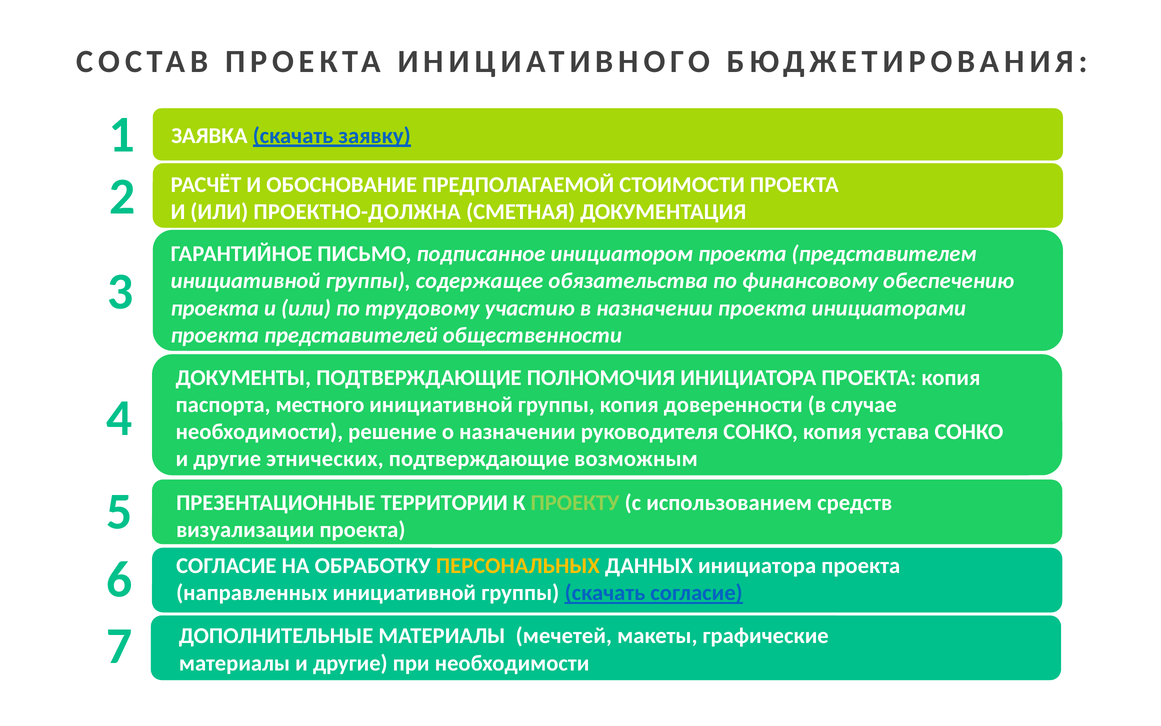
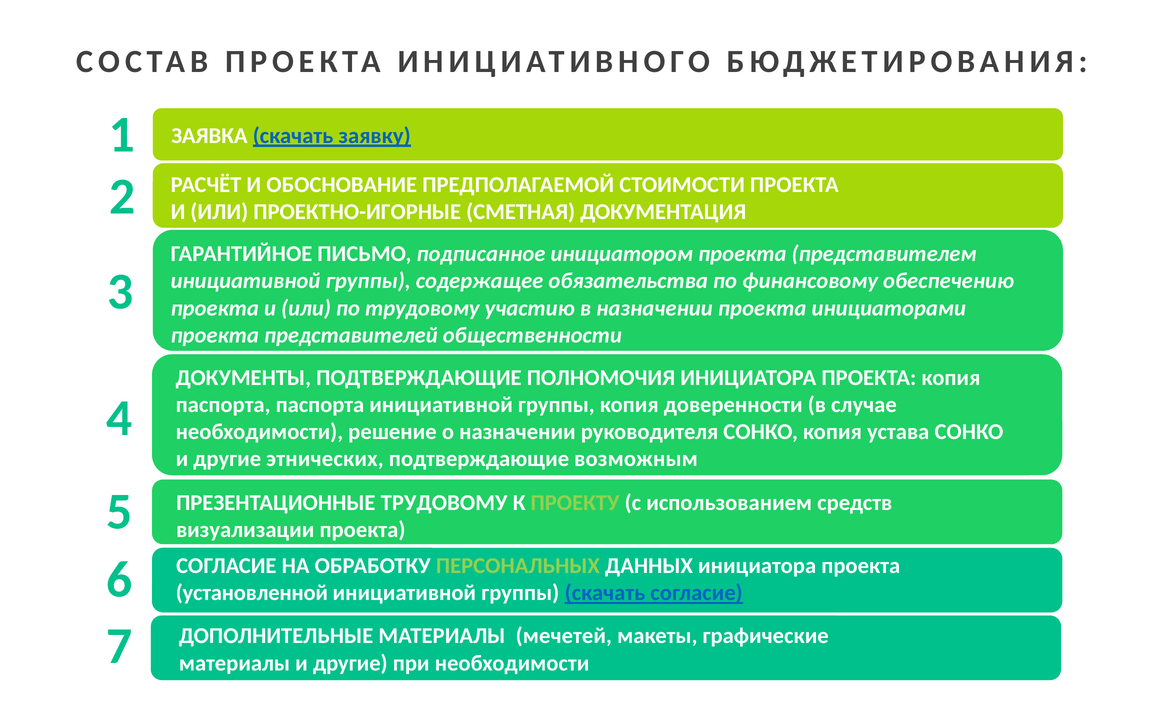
ПРОЕКТНО-ДОЛЖНА: ПРОЕКТНО-ДОЛЖНА -> ПРОЕКТНО-ИГОРНЫЕ (357, 212)
паспорта местного: местного -> паспорта (320, 404)
ПРЕЗЕНТАЦИОННЫЕ ТЕРРИТОРИИ: ТЕРРИТОРИИ -> ТРУДОВОМУ (444, 503)
ПЕРСОНАЛЬНЫХ colour: yellow -> light green (518, 566)
направленных: направленных -> установленной (252, 593)
